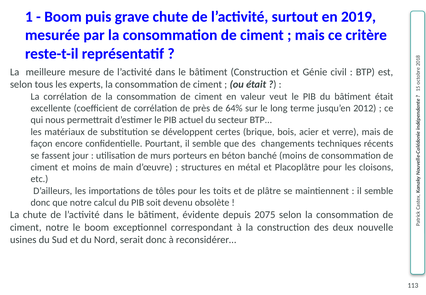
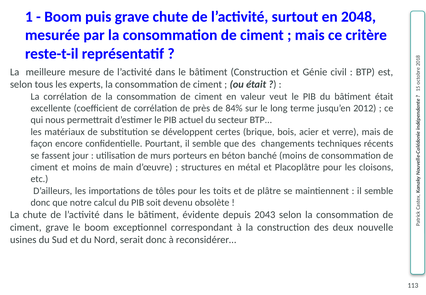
2019: 2019 -> 2048 (359, 17)
64%: 64% -> 84% (234, 108)
2075: 2075 -> 2043 (265, 215)
ciment notre: notre -> grave (57, 227)
